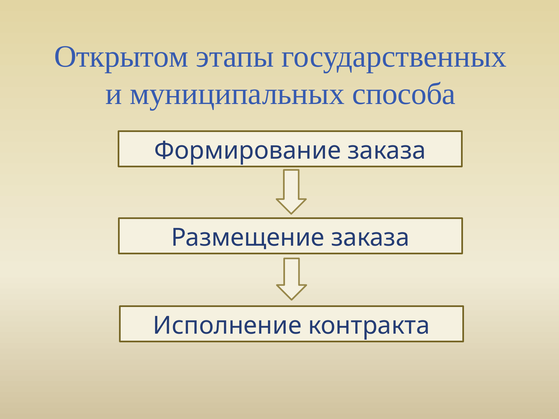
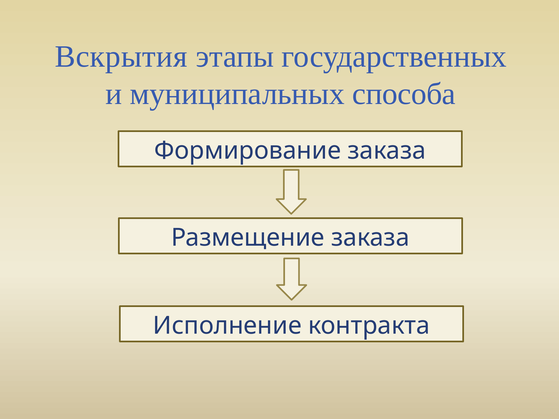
Открытом: Открытом -> Вскрытия (121, 57)
